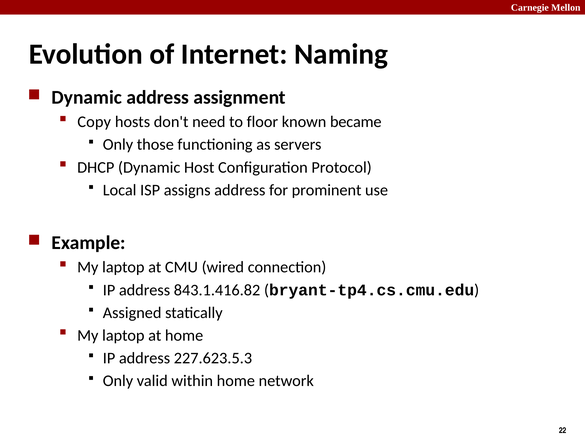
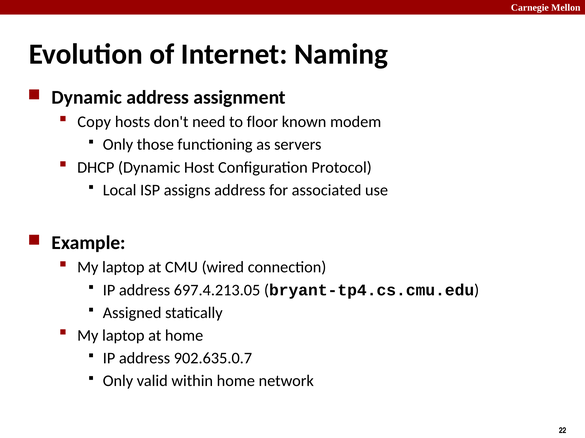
became: became -> modem (356, 122)
prominent: prominent -> associated (327, 190)
843.1.416.82: 843.1.416.82 -> 697.4.213.05 (217, 290)
227.623.5.3: 227.623.5.3 -> 902.635.0.7 (213, 359)
